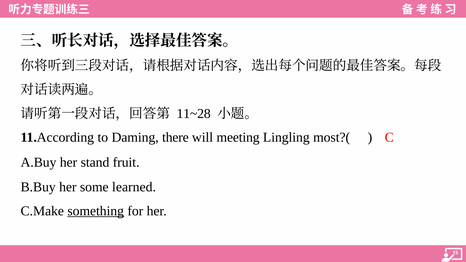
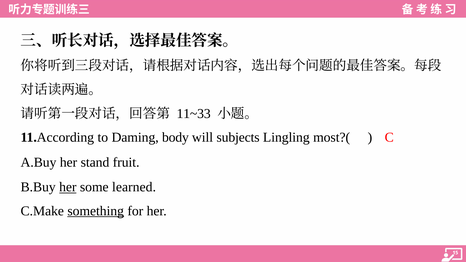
11~28: 11~28 -> 11~33 (194, 114)
there: there -> body (175, 137)
meeting: meeting -> subjects (238, 137)
her underline: none -> present (68, 187)
